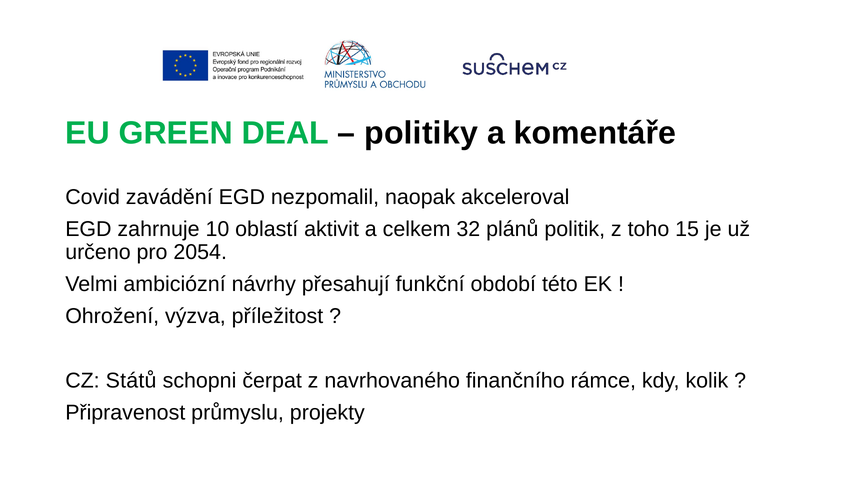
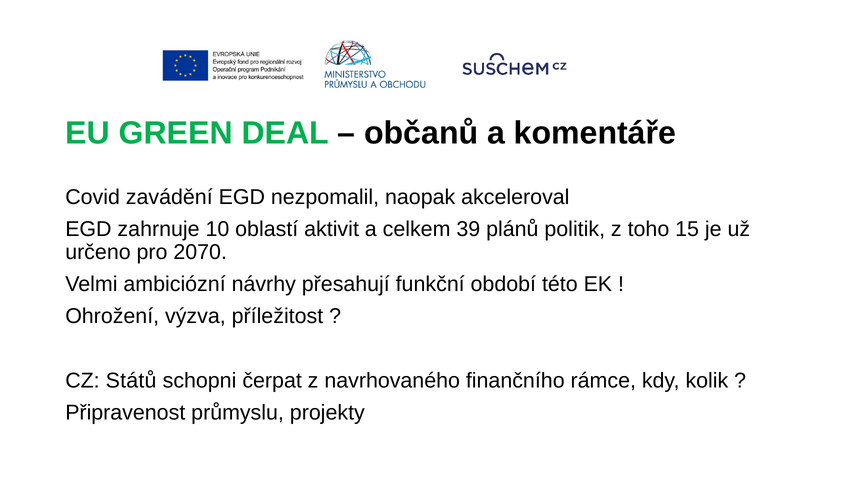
politiky: politiky -> občanů (421, 133)
32: 32 -> 39 (468, 229)
2054: 2054 -> 2070 (200, 252)
